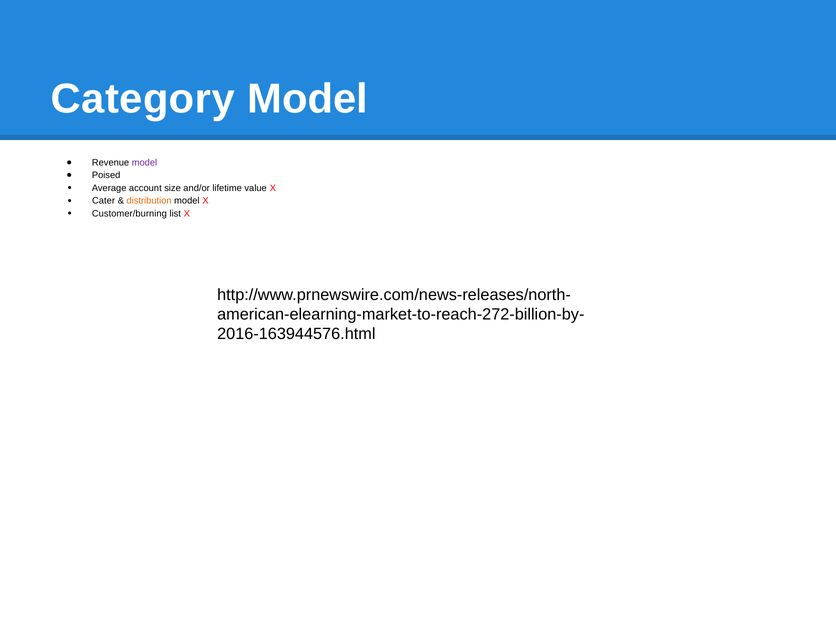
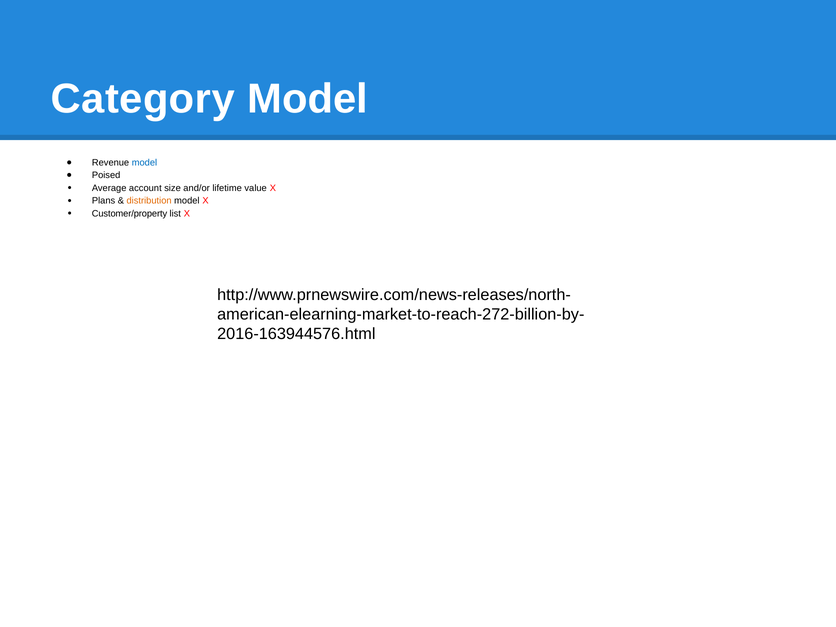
model colour: purple -> blue (144, 163)
Cater: Cater -> Plans (104, 201)
Customer/burning: Customer/burning -> Customer/property (129, 214)
